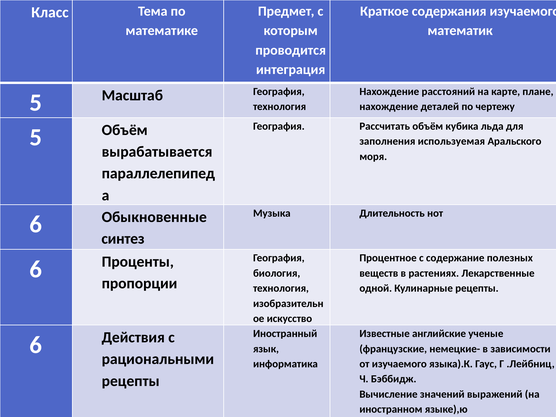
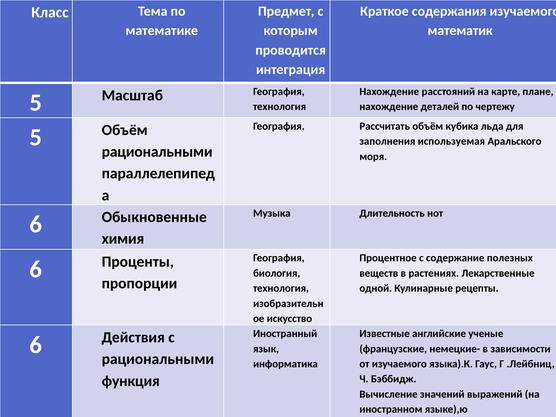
вырабатывается: вырабатывается -> рациональными (157, 152)
синтез: синтез -> химия (123, 239)
рецепты: рецепты -> функция (131, 381)
